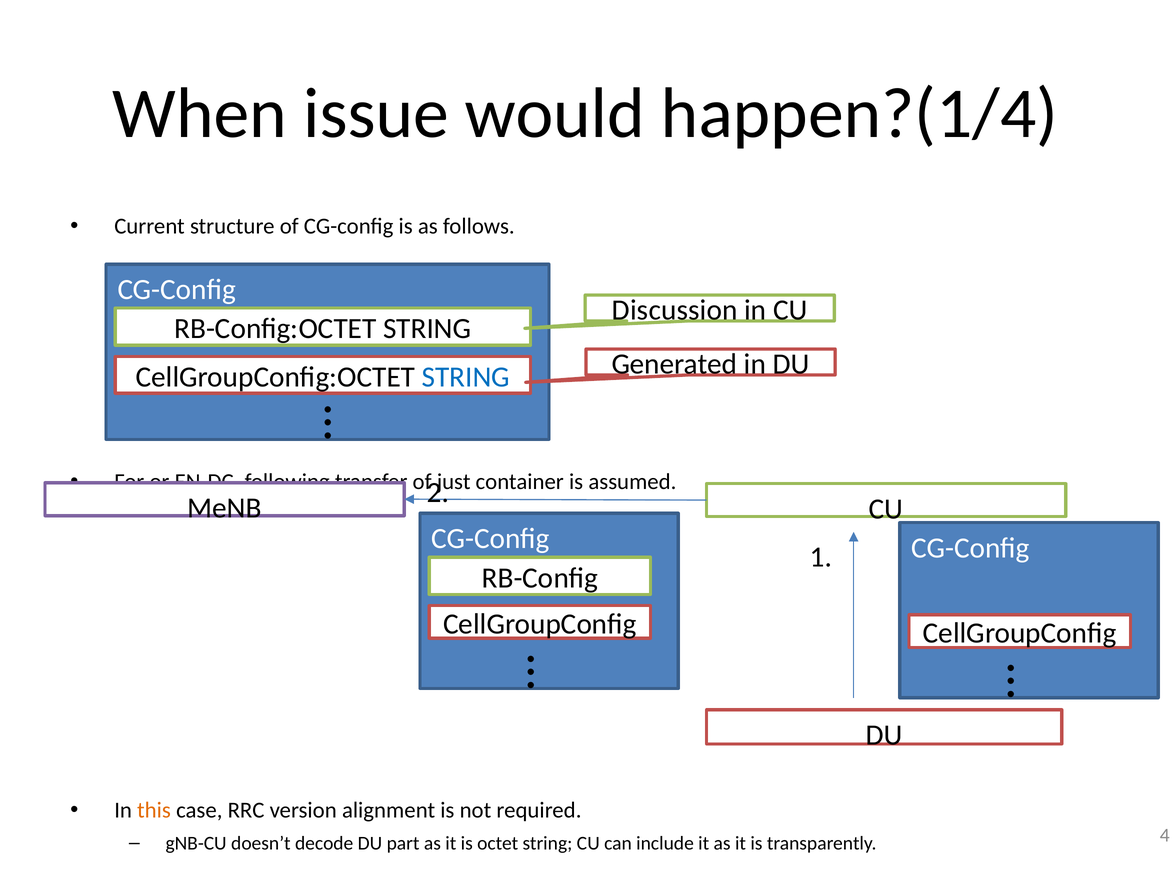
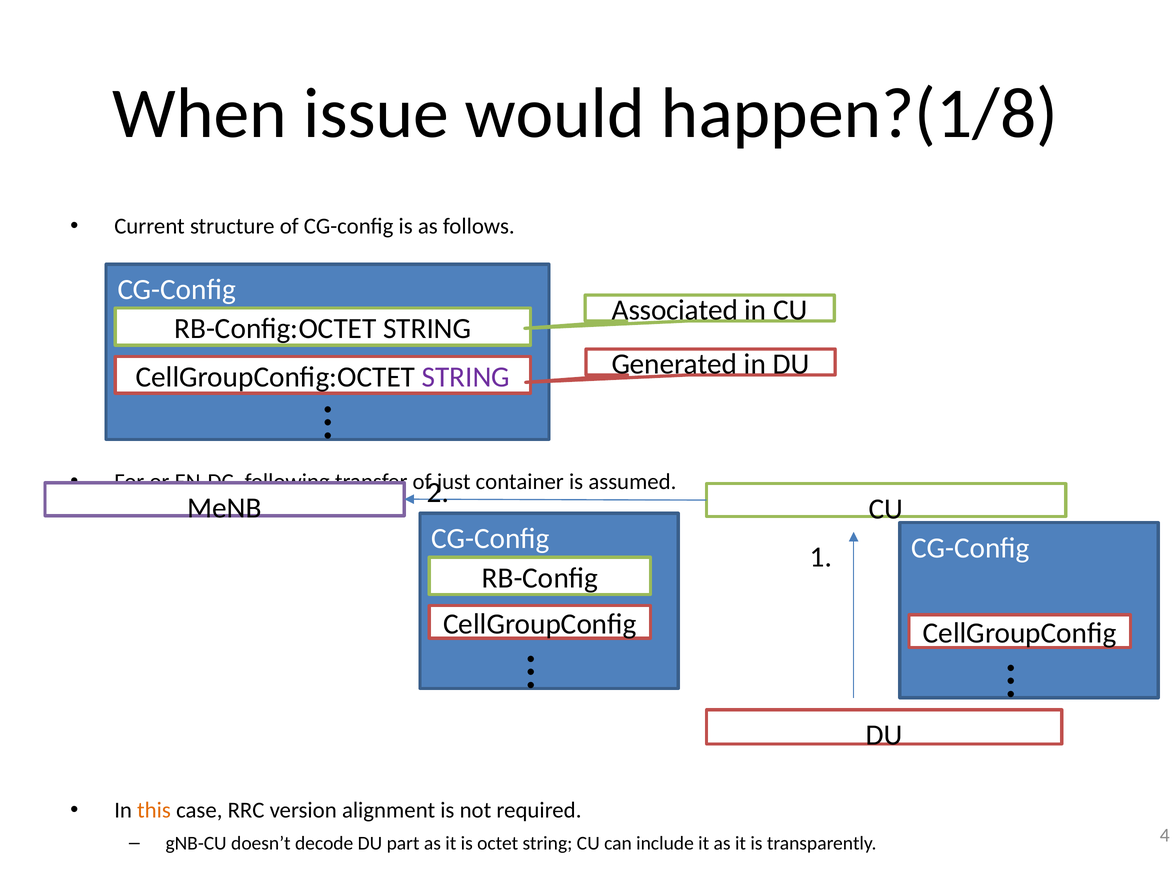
happen?(1/4: happen?(1/4 -> happen?(1/8 (859, 113)
Discussion: Discussion -> Associated (675, 310)
STRING colour: blue -> purple (466, 377)
